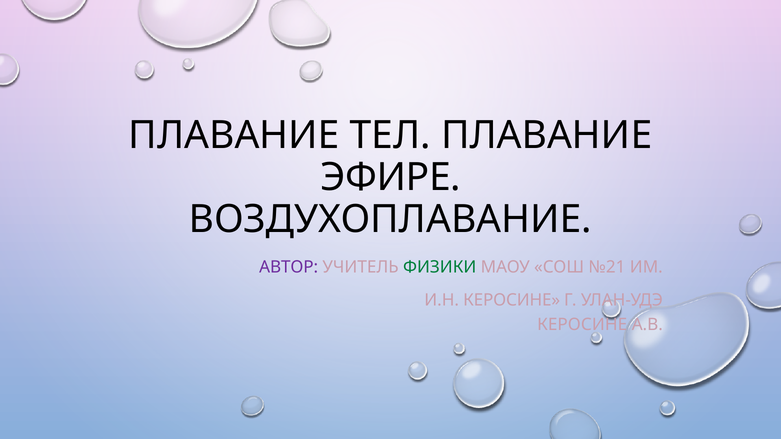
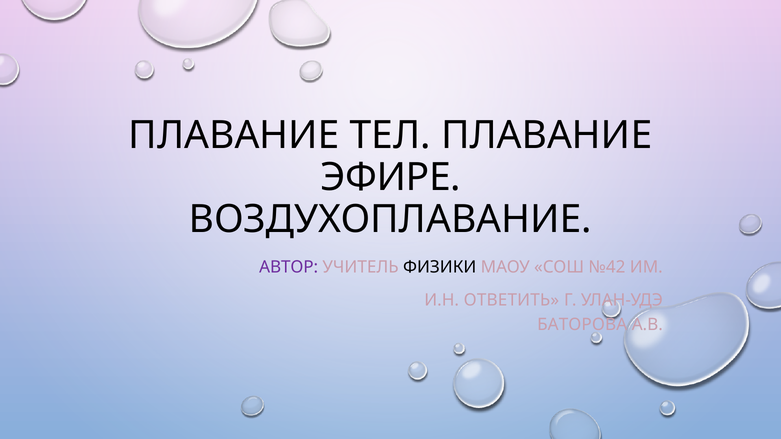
ФИЗИКИ colour: green -> black (440, 267)
№21: №21 -> №42 (607, 267)
И.Н КЕРОСИНЕ: КЕРОСИНЕ -> ОТВЕТИТЬ (511, 300)
КЕРОСИНЕ: КЕРОСИНЕ -> БАТОРОВА (582, 325)
